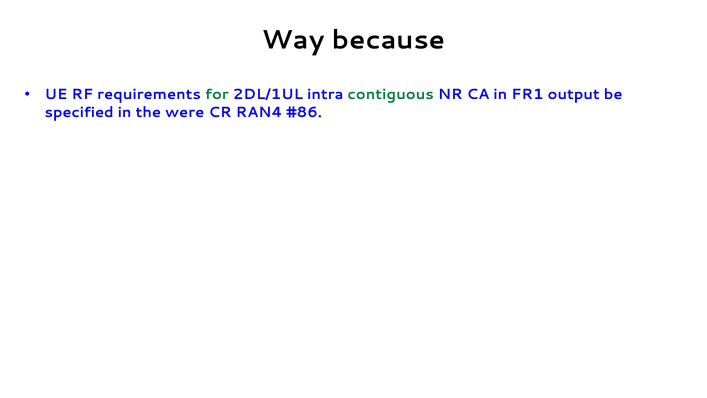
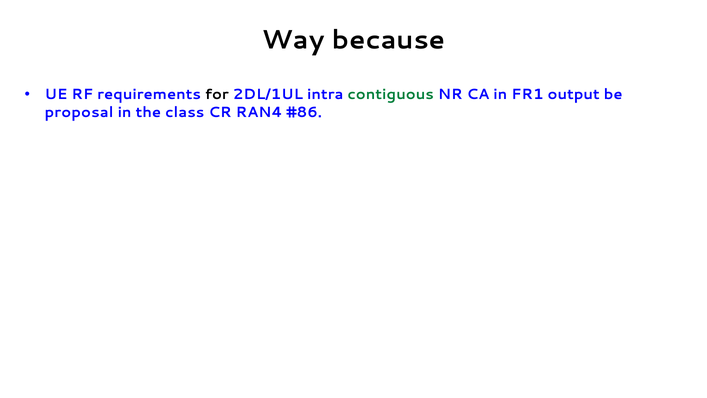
for colour: green -> black (217, 94)
specified: specified -> proposal (79, 112)
were: were -> class (185, 112)
